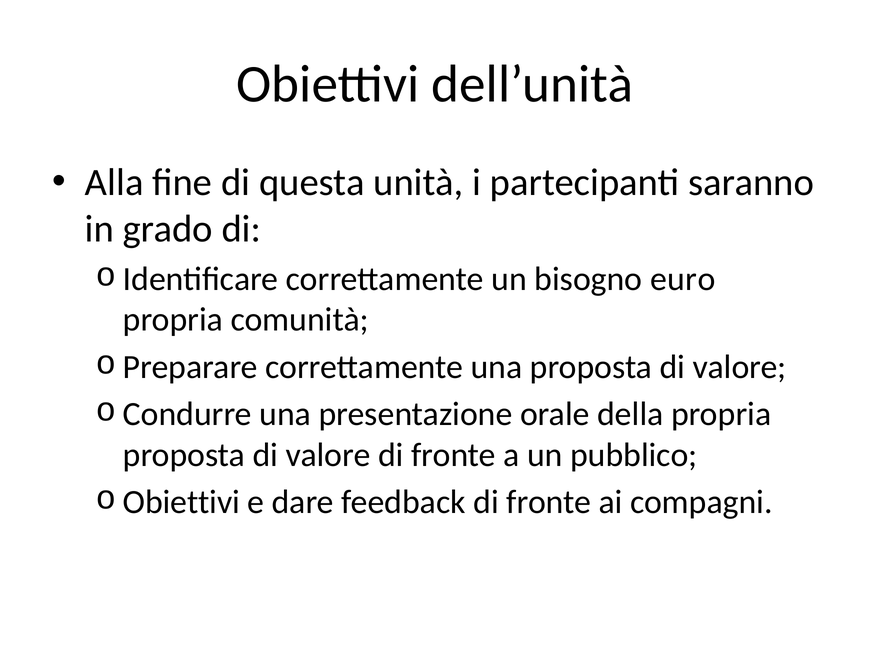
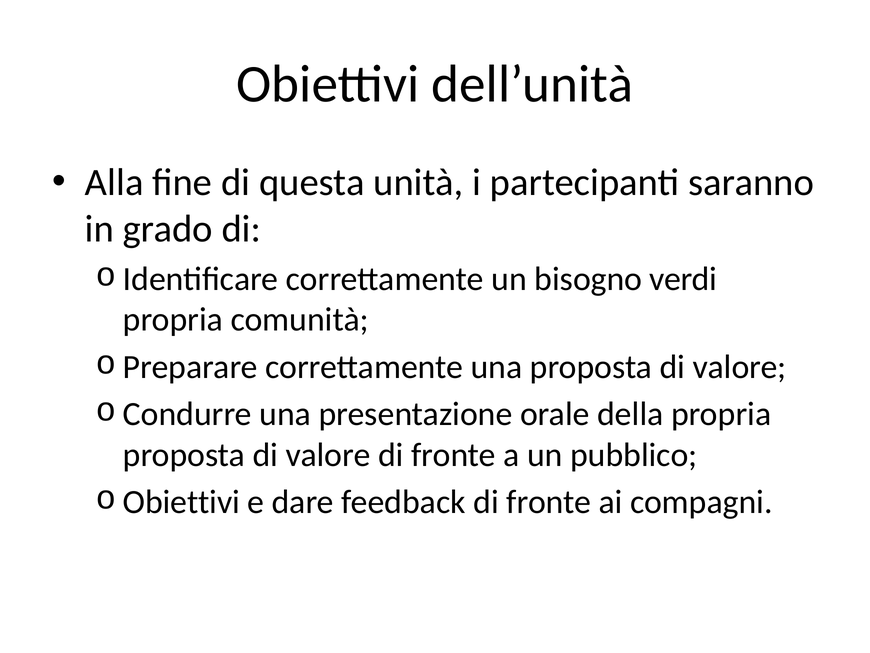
euro: euro -> verdi (683, 279)
